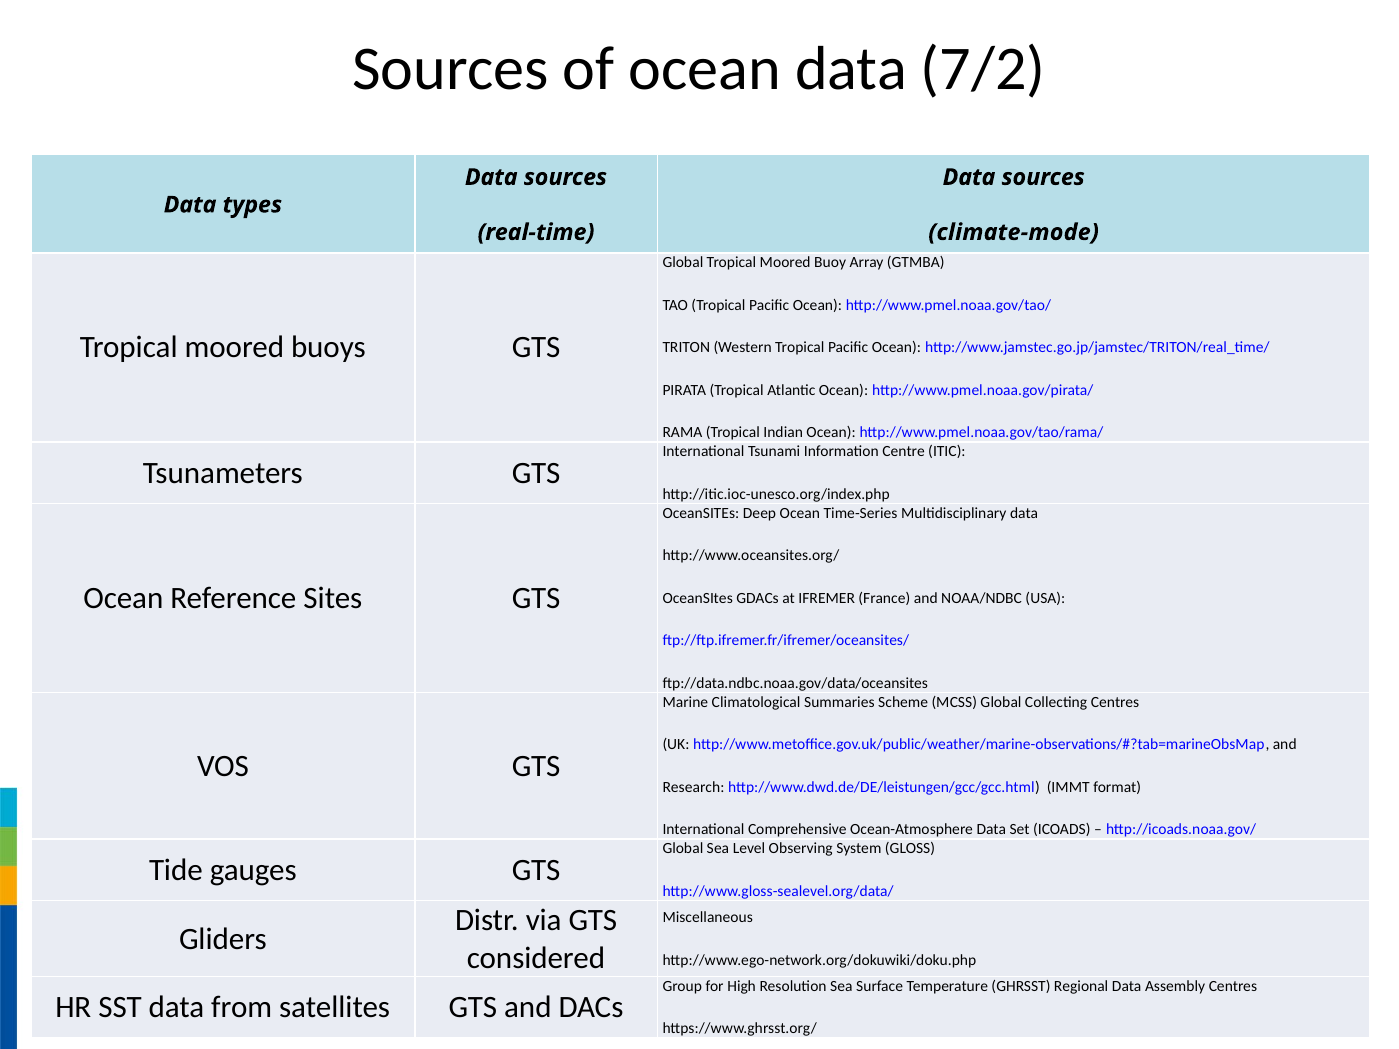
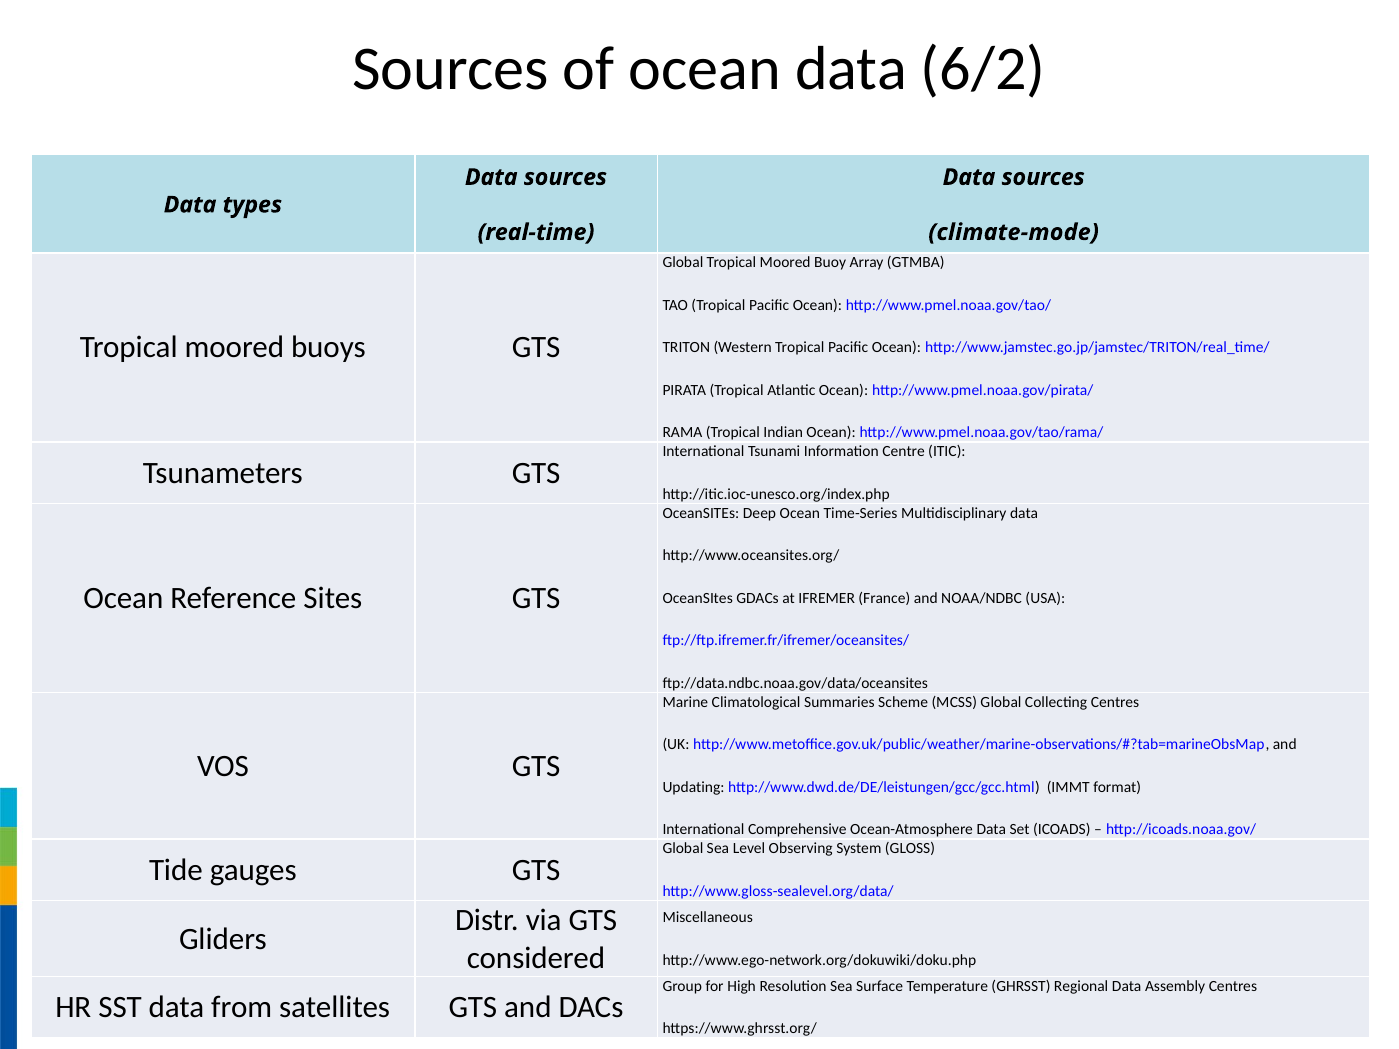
7/2: 7/2 -> 6/2 (983, 69)
Research: Research -> Updating (694, 787)
